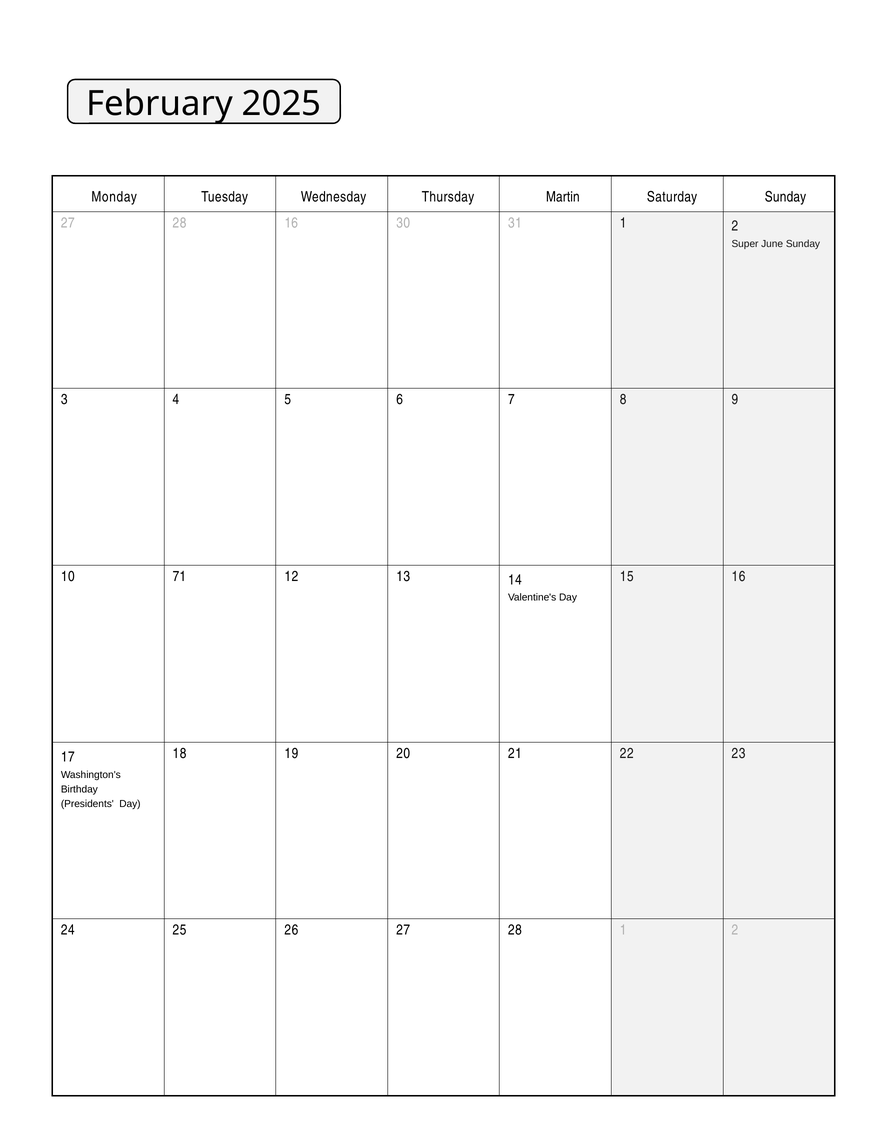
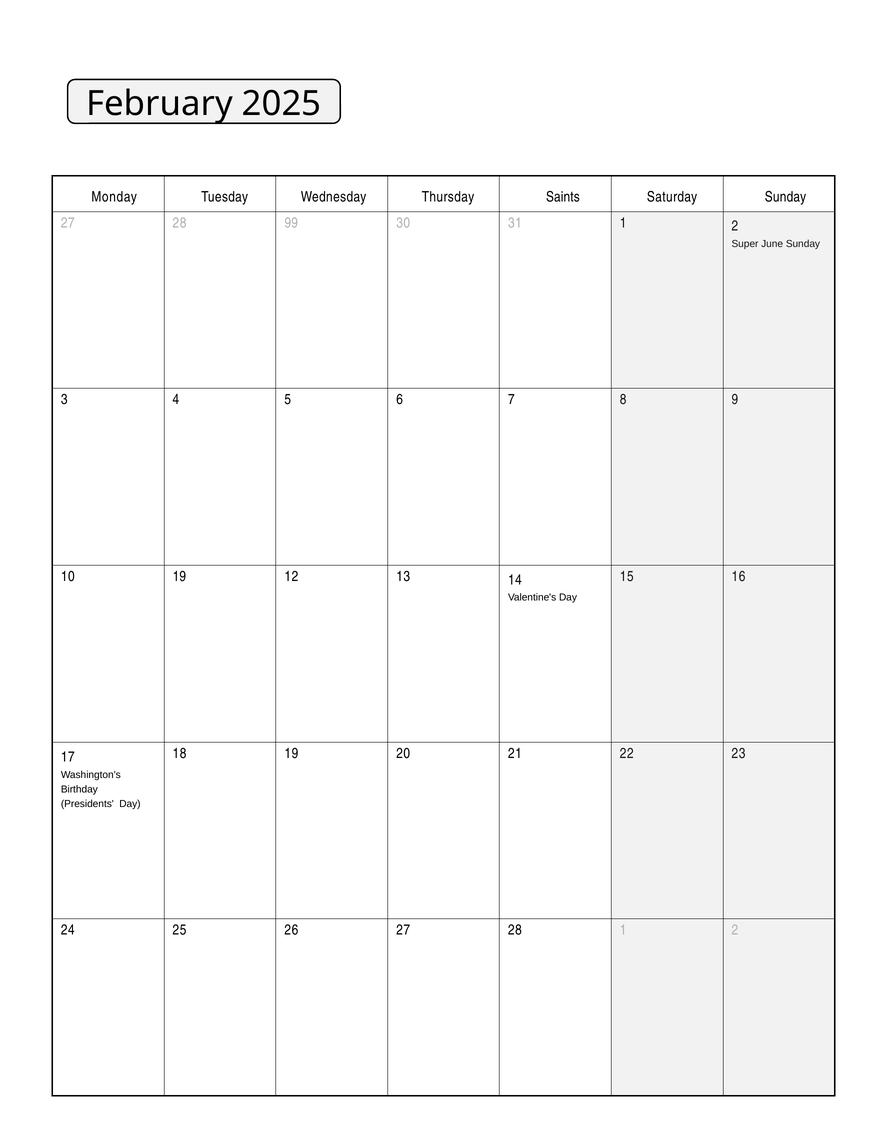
Martin: Martin -> Saints (563, 197)
28 16: 16 -> 99 (291, 223)
10 71: 71 -> 19 (179, 576)
